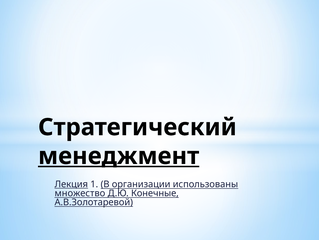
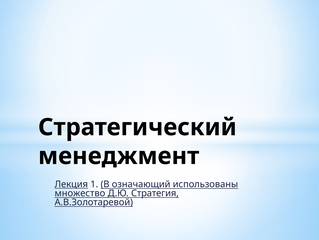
менеджмент underline: present -> none (119, 156)
организации: организации -> означающий (141, 184)
Конечные: Конечные -> Стратегия (155, 193)
